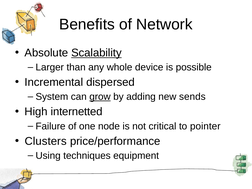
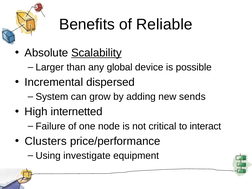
Network: Network -> Reliable (164, 24)
whole: whole -> global (120, 67)
grow underline: present -> none (100, 97)
pointer: pointer -> interact (205, 126)
techniques: techniques -> investigate (87, 156)
